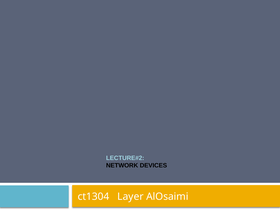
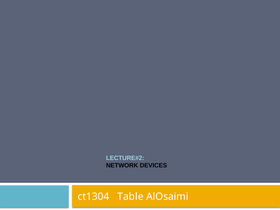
Layer: Layer -> Table (130, 196)
